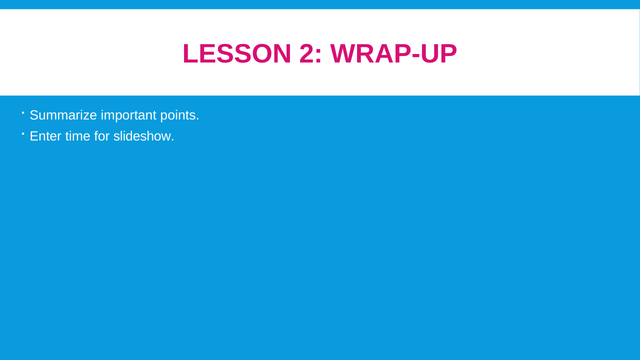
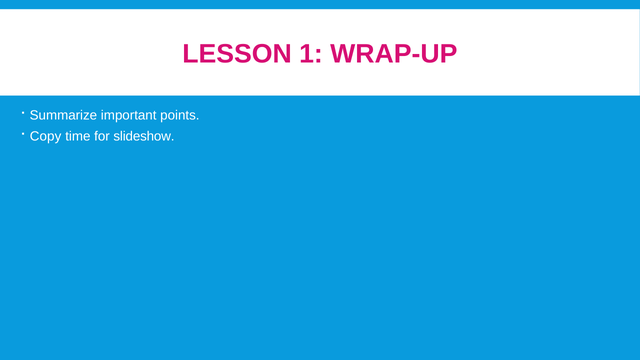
2: 2 -> 1 (311, 54)
Enter: Enter -> Copy (46, 136)
